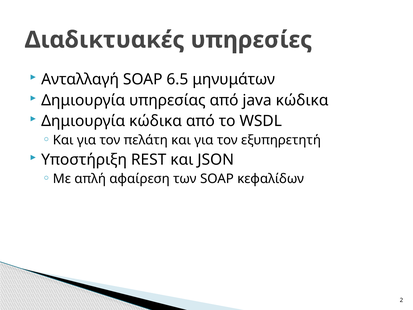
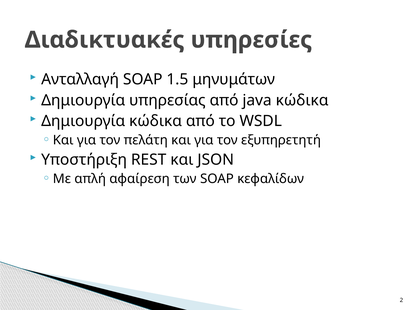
6.5: 6.5 -> 1.5 (177, 79)
